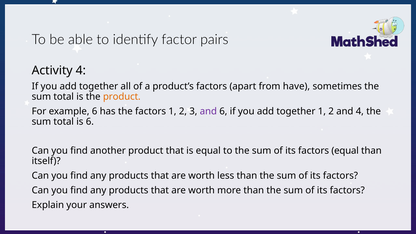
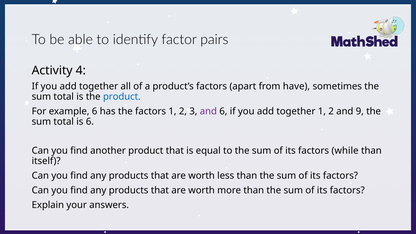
product colour: orange -> blue (122, 97)
and 4: 4 -> 9 (360, 111)
factors equal: equal -> while (345, 151)
